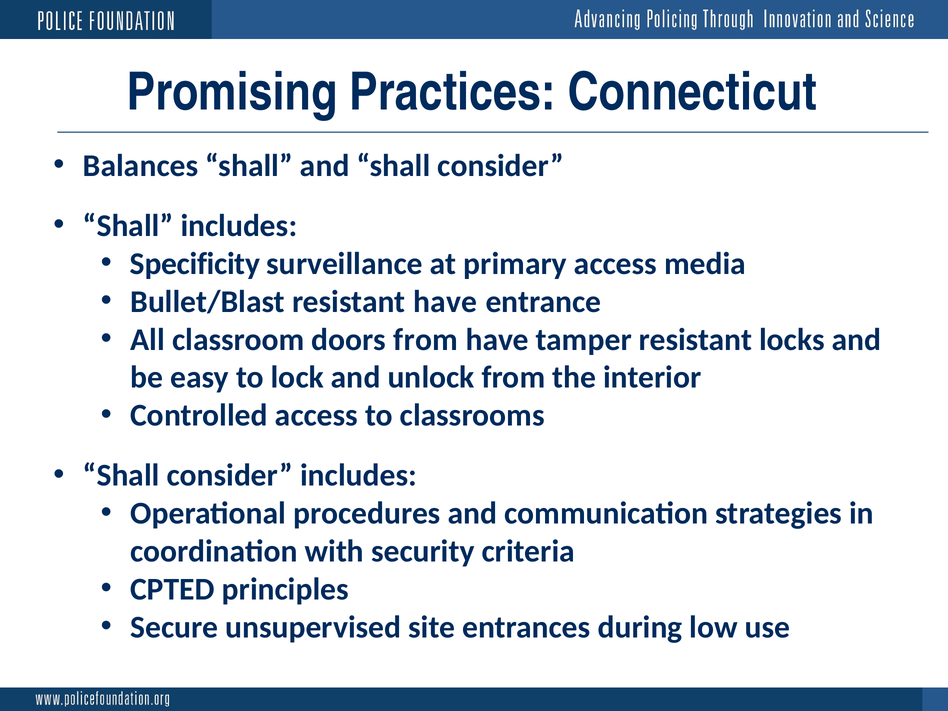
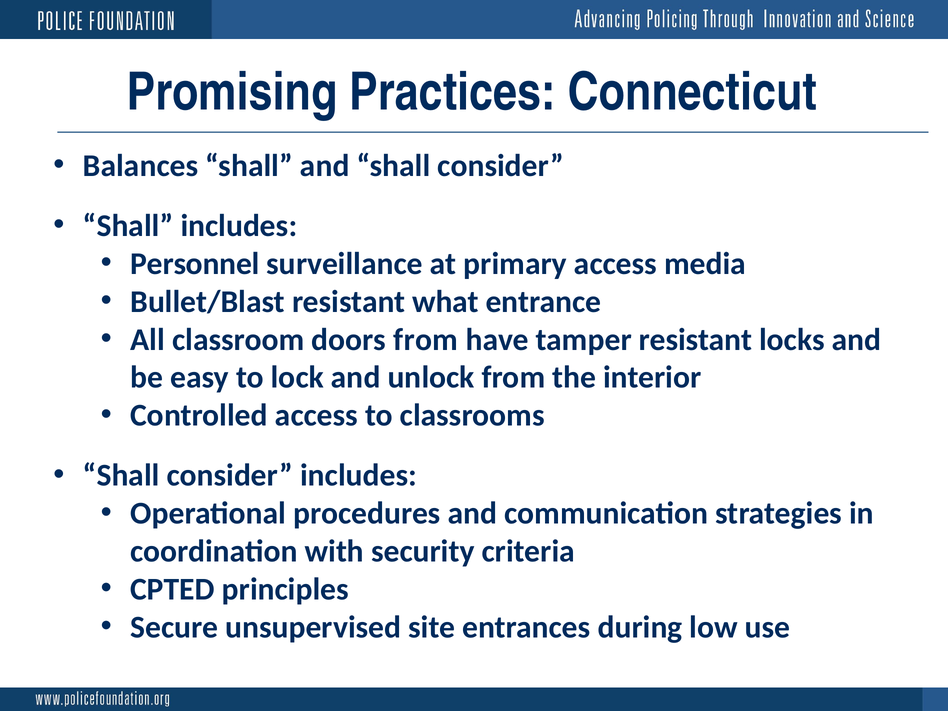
Specificity: Specificity -> Personnel (195, 264)
resistant have: have -> what (446, 302)
